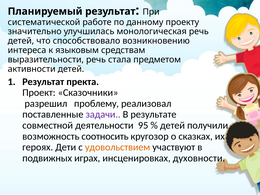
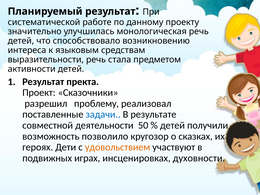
задачи colour: purple -> blue (103, 114)
95: 95 -> 50 (143, 125)
соотносить: соотносить -> позволило (105, 136)
